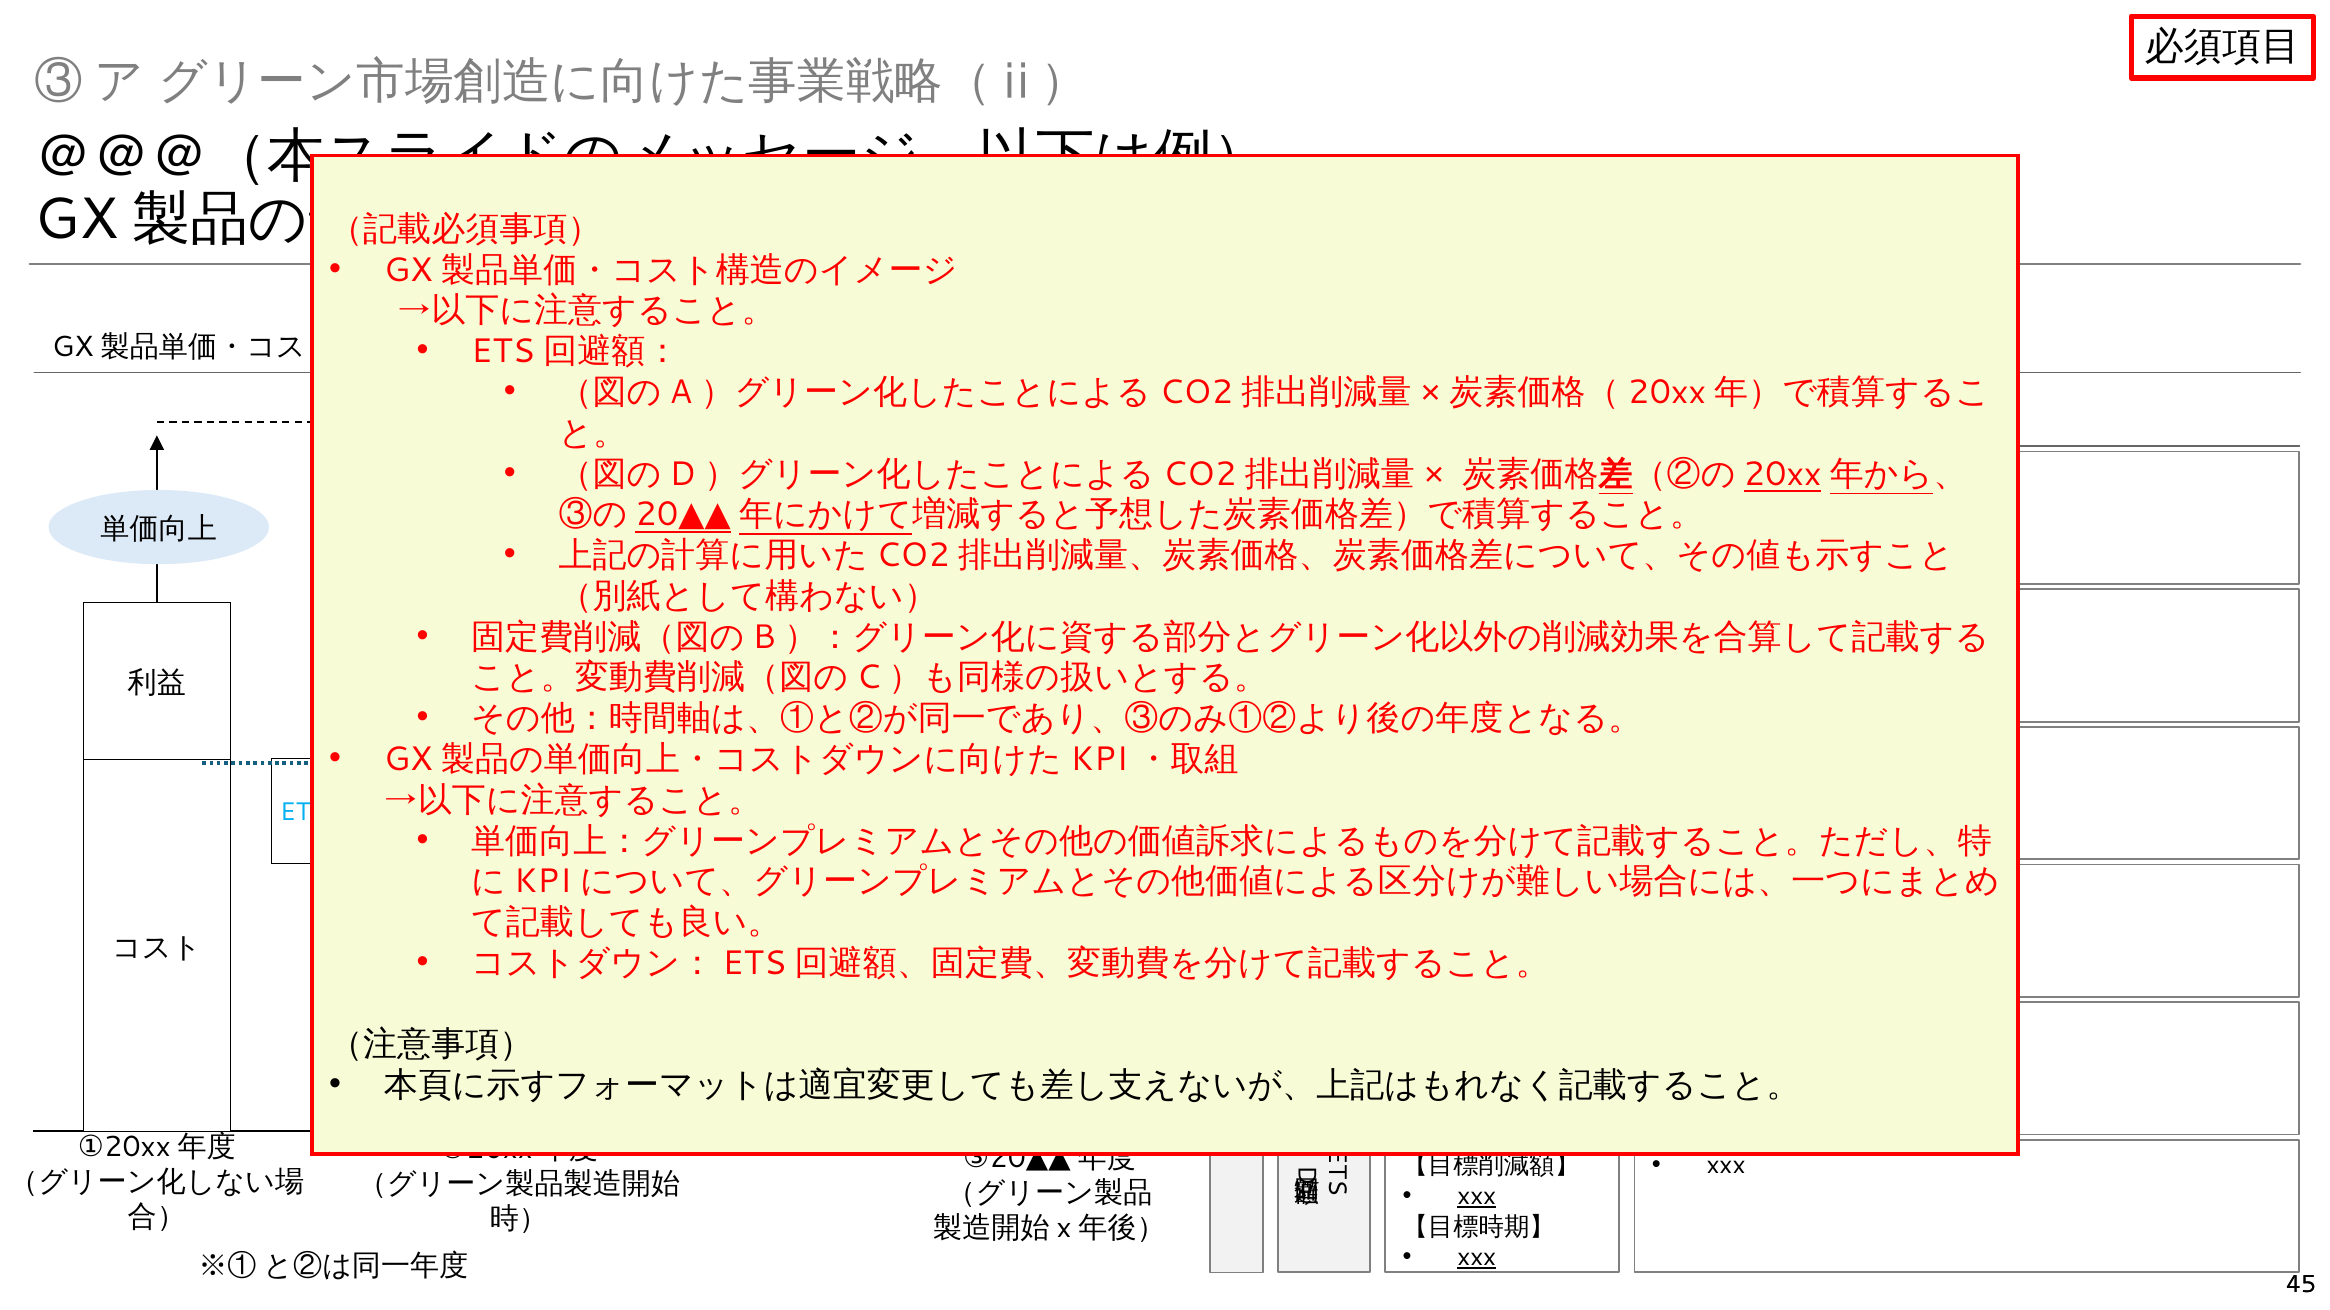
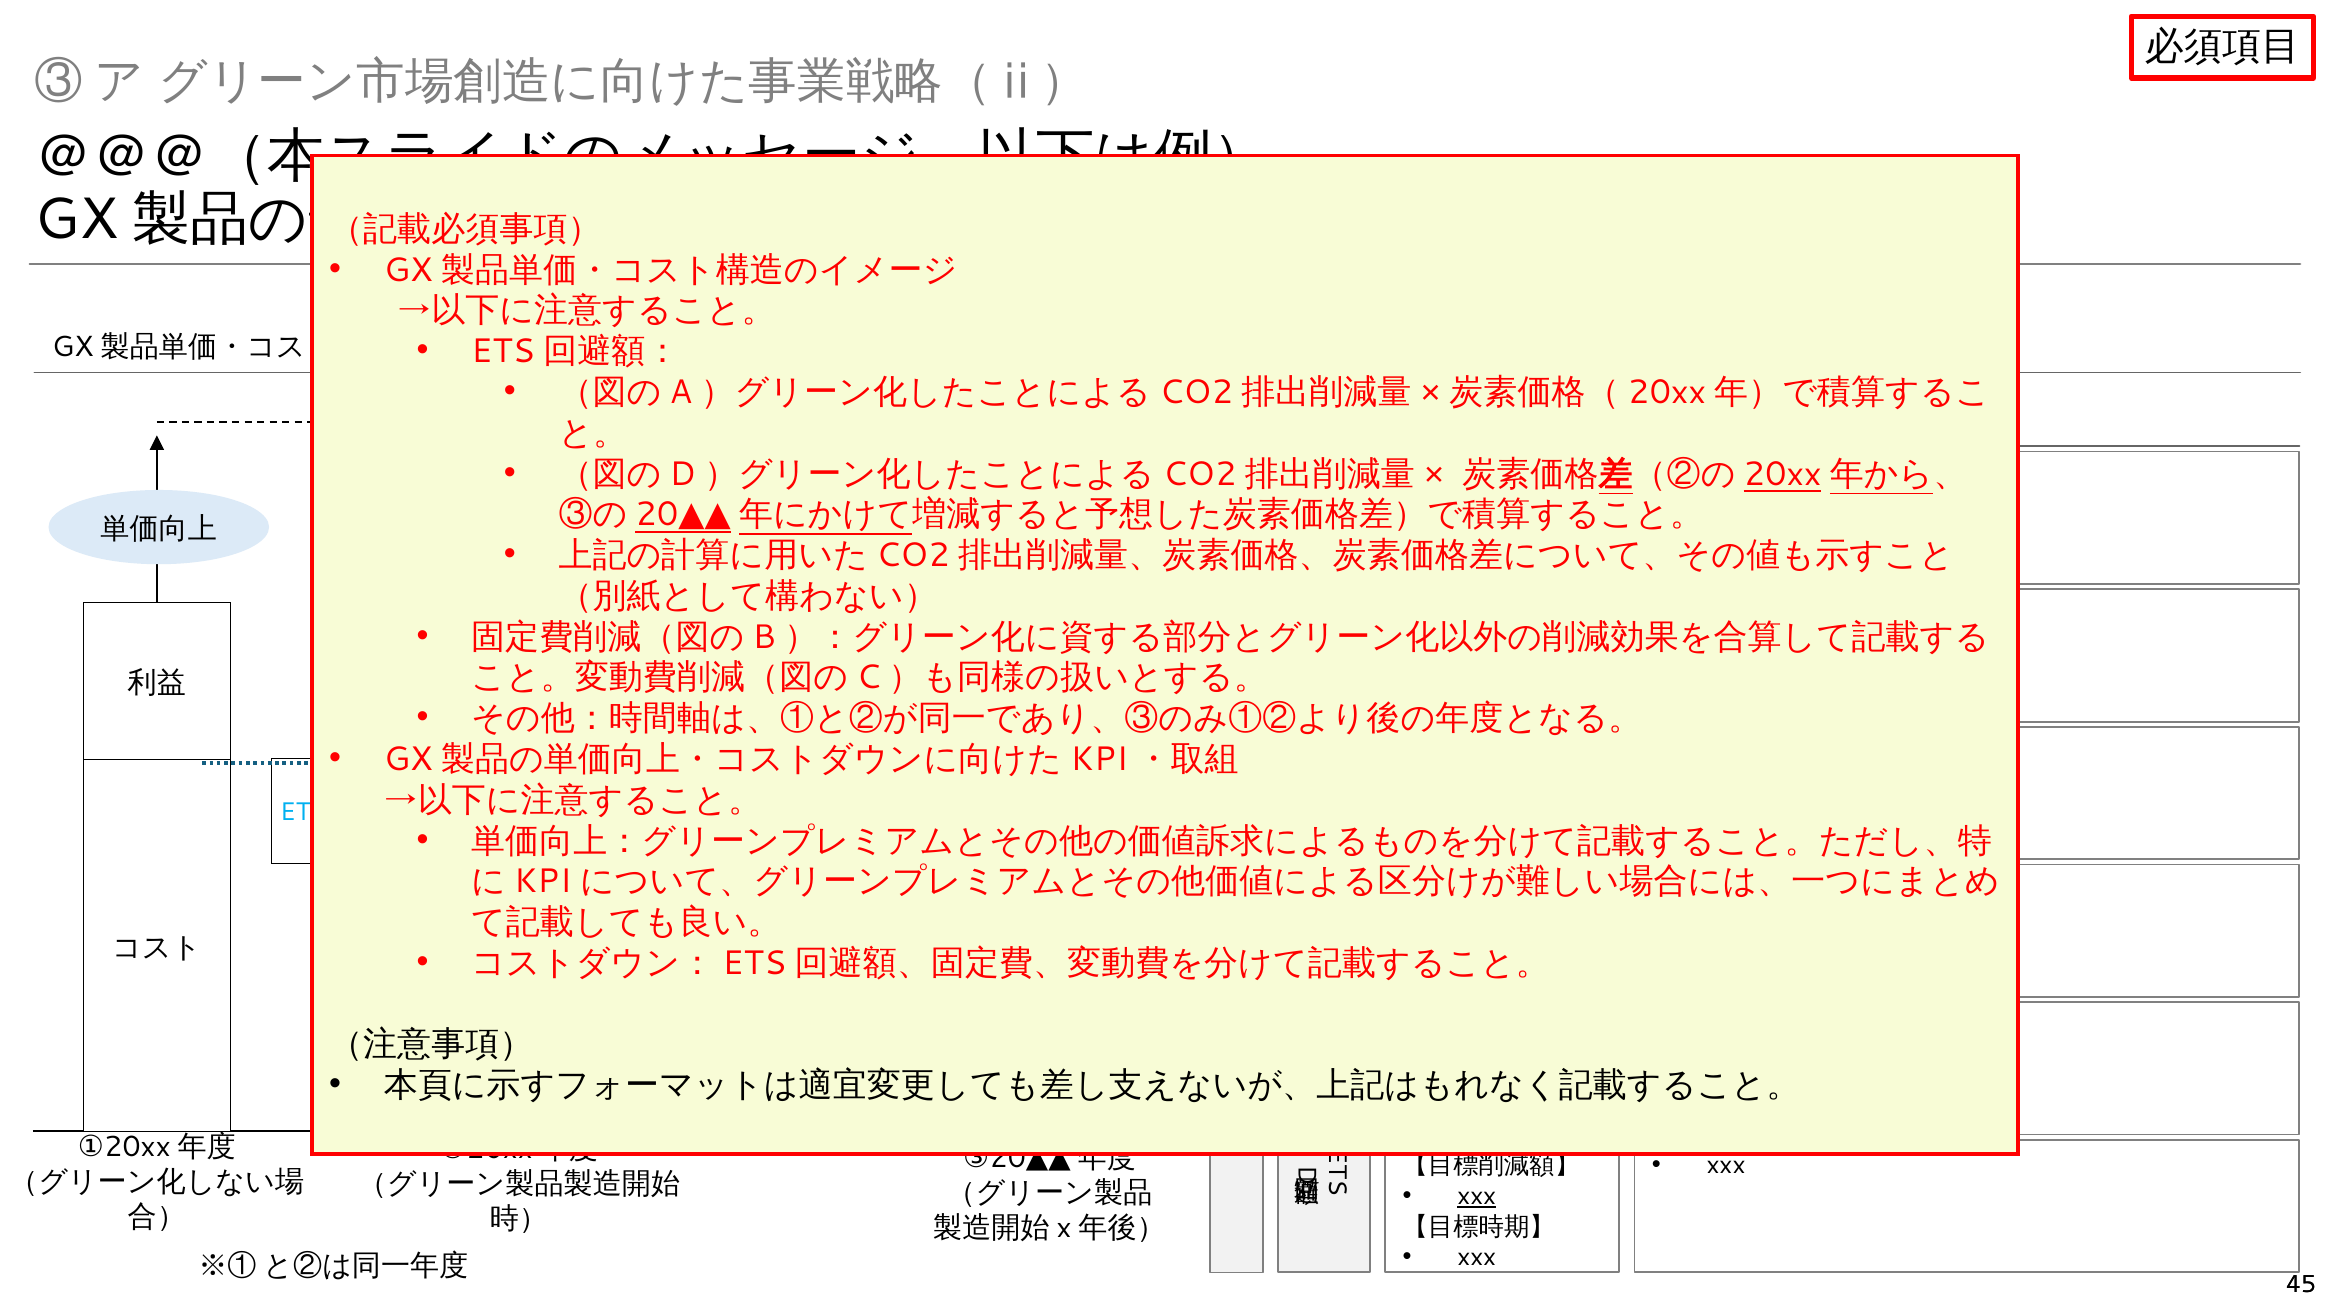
xxx underline: present -> none (1477, 1258)
